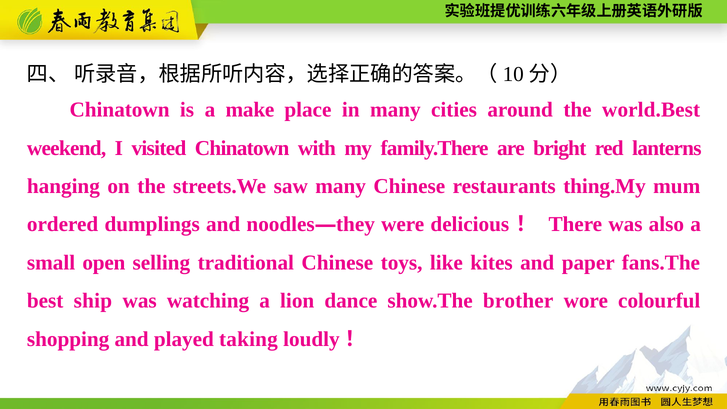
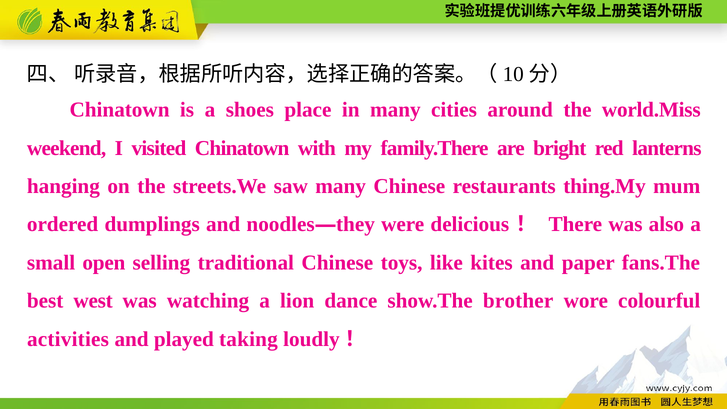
make: make -> shoes (250, 110)
world.Best: world.Best -> world.Miss (651, 110)
ship: ship -> west (93, 301)
shopping: shopping -> activities (68, 339)
